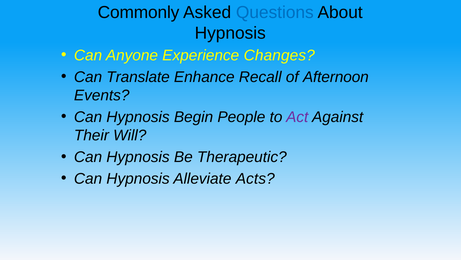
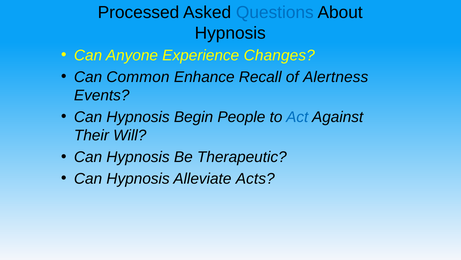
Commonly: Commonly -> Processed (138, 12)
Translate: Translate -> Common (138, 77)
Afternoon: Afternoon -> Alertness (336, 77)
Act colour: purple -> blue (297, 117)
